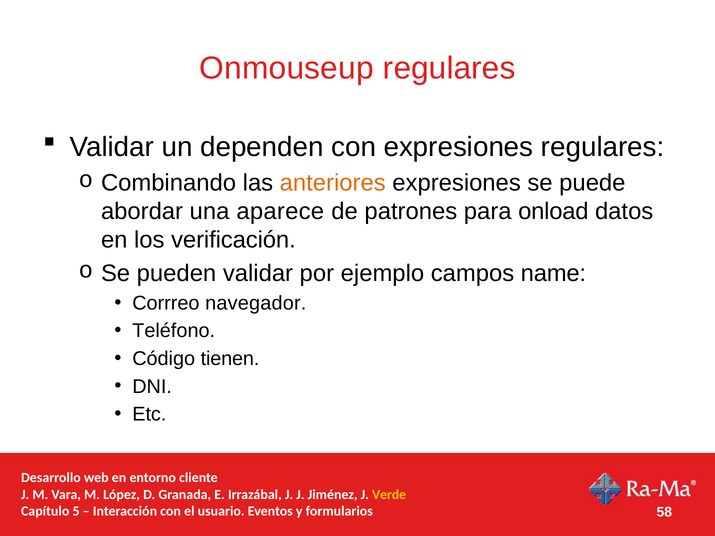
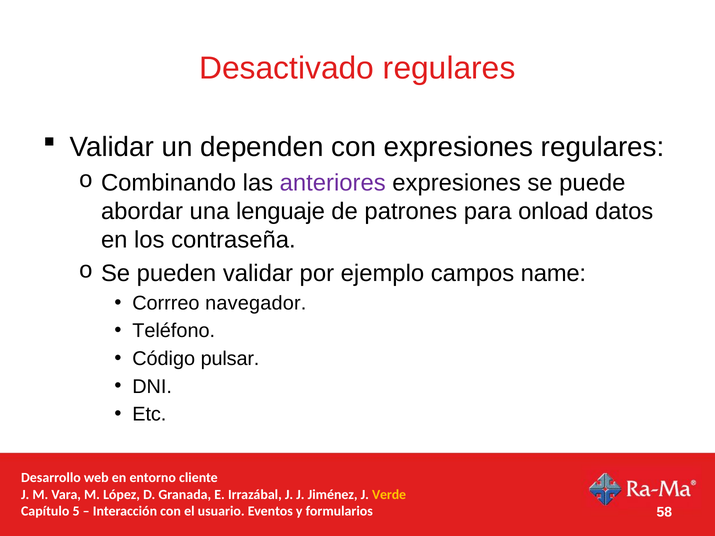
Onmouseup: Onmouseup -> Desactivado (287, 68)
anteriores colour: orange -> purple (333, 183)
aparece: aparece -> lenguaje (280, 211)
verificación: verificación -> contraseña (233, 240)
tienen: tienen -> pulsar (230, 359)
